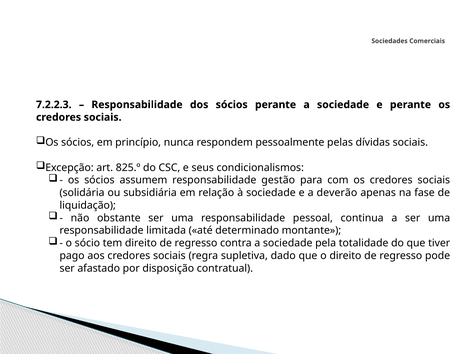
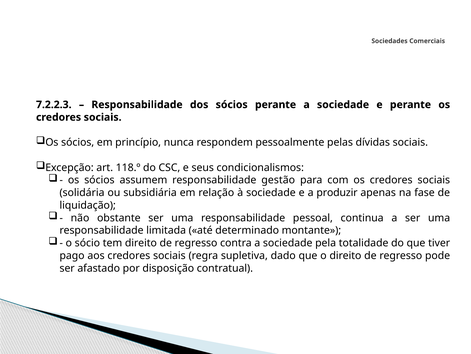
825.º: 825.º -> 118.º (128, 167)
deverão: deverão -> produzir (337, 192)
